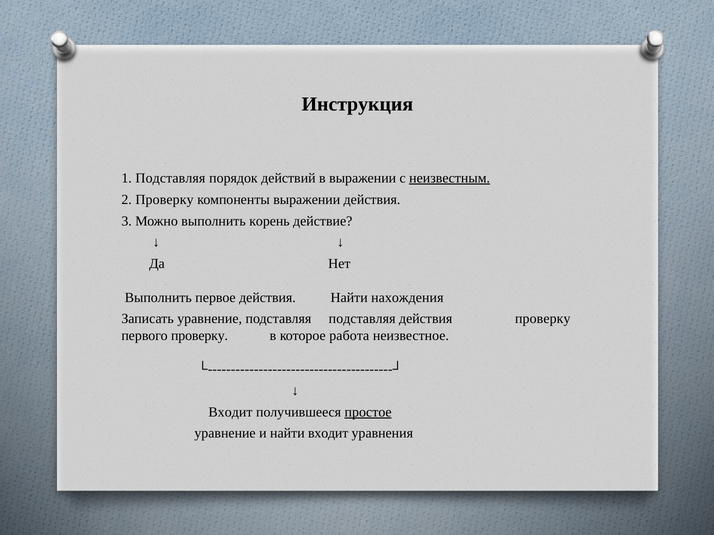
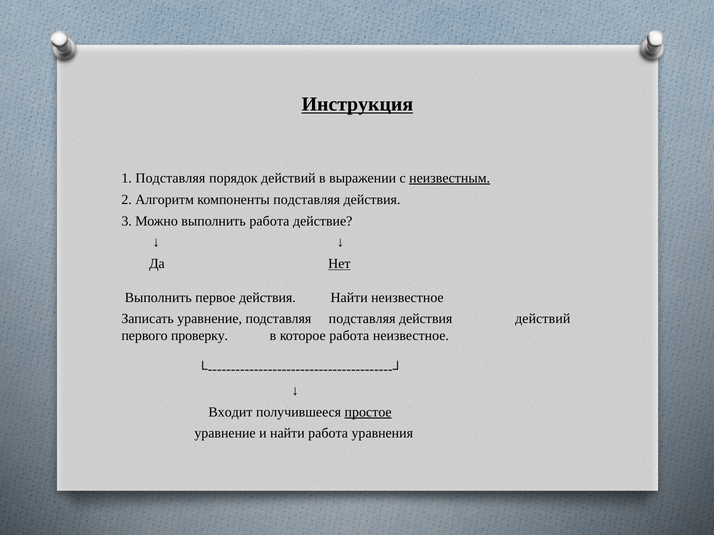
Инструкция underline: none -> present (357, 104)
2 Проверку: Проверку -> Алгоритм (165, 200)
компоненты выражении: выражении -> подставляя (307, 200)
выполнить корень: корень -> работа (269, 221)
Нет underline: none -> present (339, 264)
Найти нахождения: нахождения -> неизвестное (407, 298)
действия проверку: проверку -> действий (543, 319)
найти входит: входит -> работа (328, 434)
